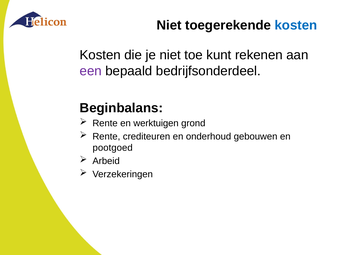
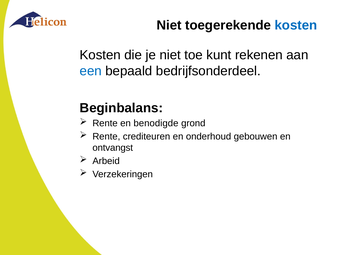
een colour: purple -> blue (91, 71)
werktuigen: werktuigen -> benodigde (156, 123)
pootgoed: pootgoed -> ontvangst (113, 148)
